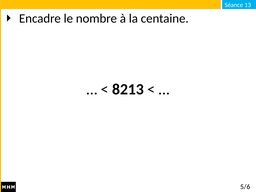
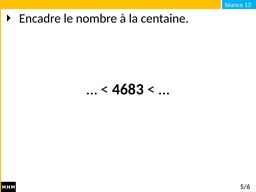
8213: 8213 -> 4683 (128, 89)
